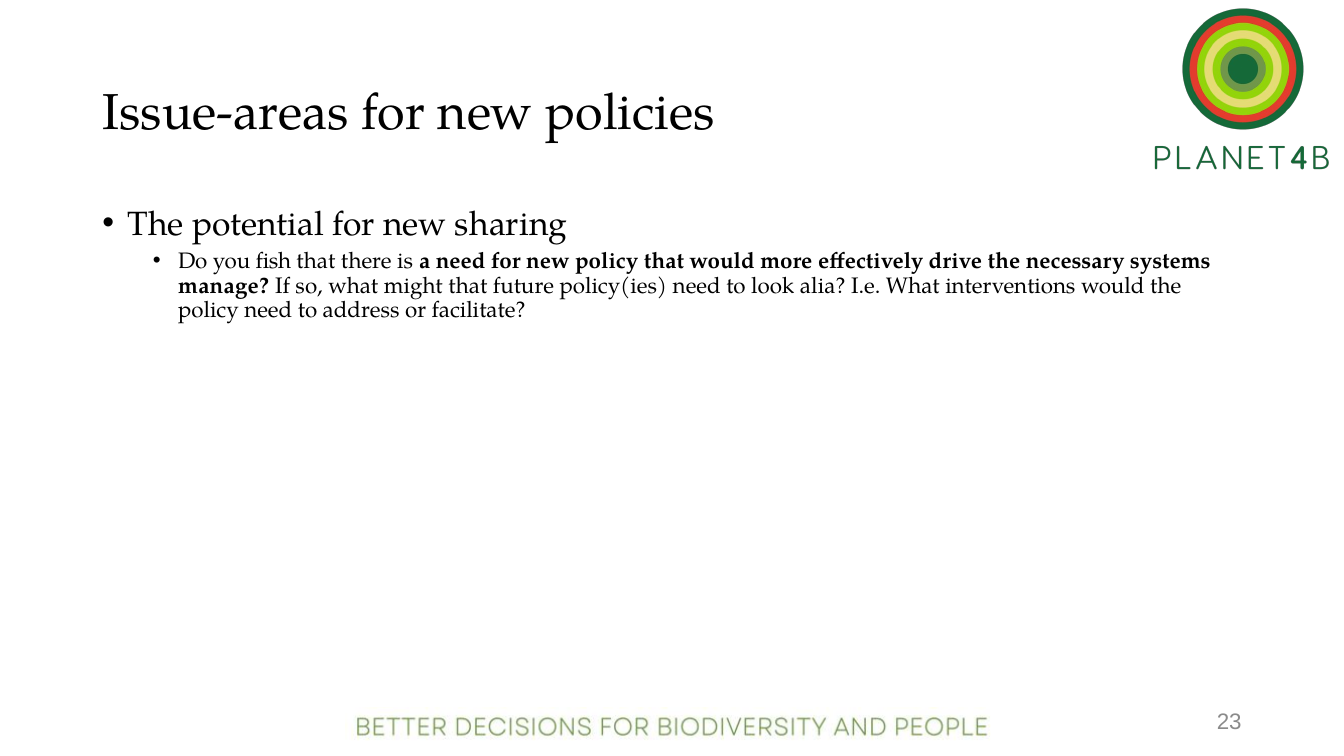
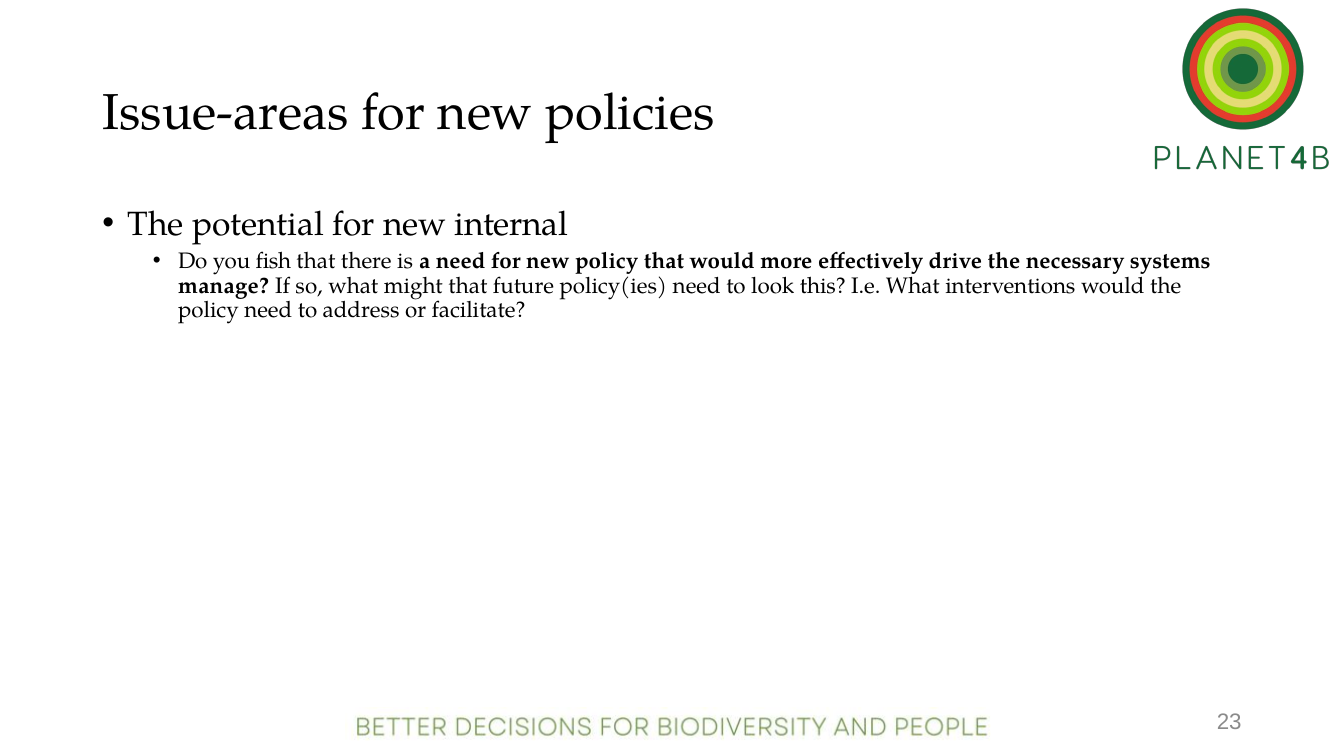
sharing: sharing -> internal (511, 224)
alia: alia -> this (823, 286)
